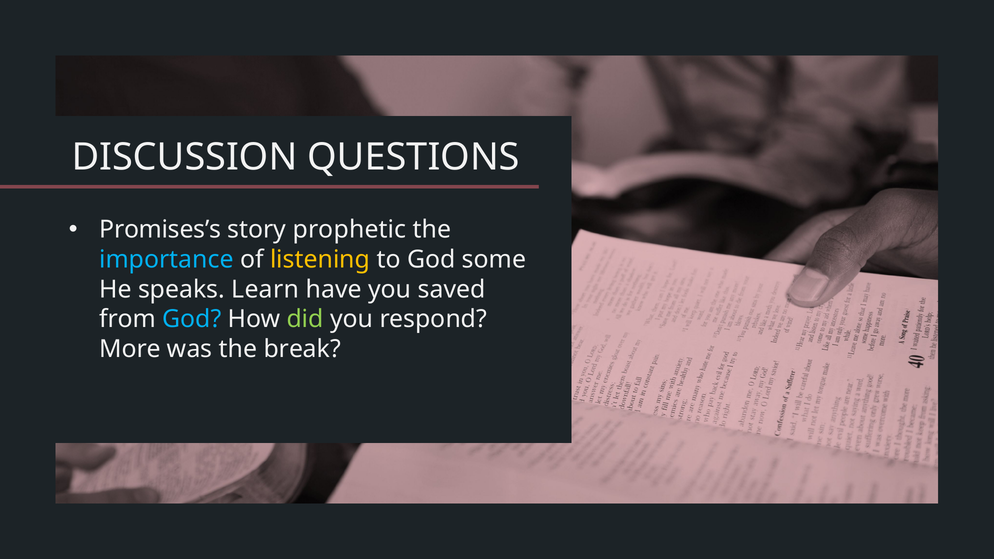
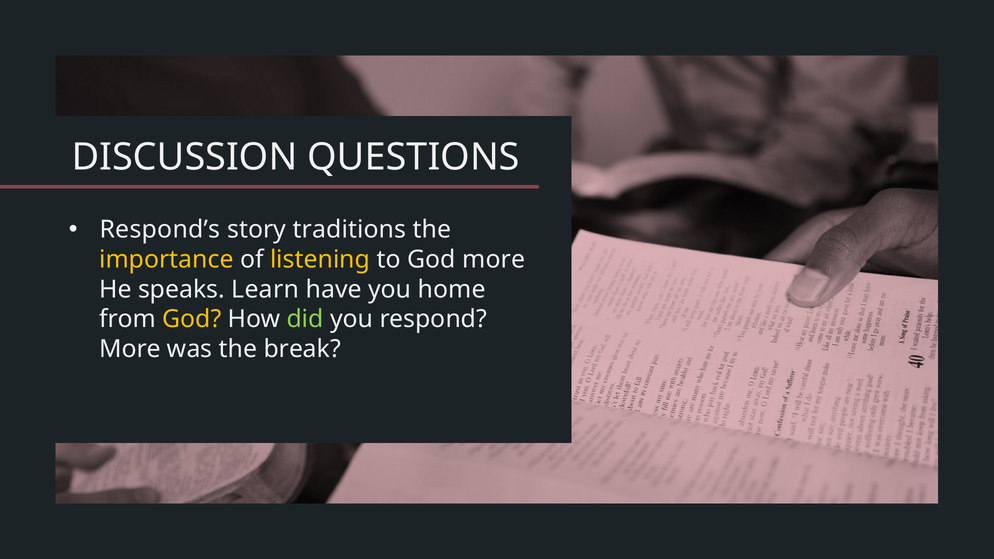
Promises’s: Promises’s -> Respond’s (160, 230)
prophetic: prophetic -> traditions (349, 230)
importance colour: light blue -> yellow (166, 260)
God some: some -> more (494, 260)
saved: saved -> home (452, 289)
God colour: light blue -> yellow (192, 319)
